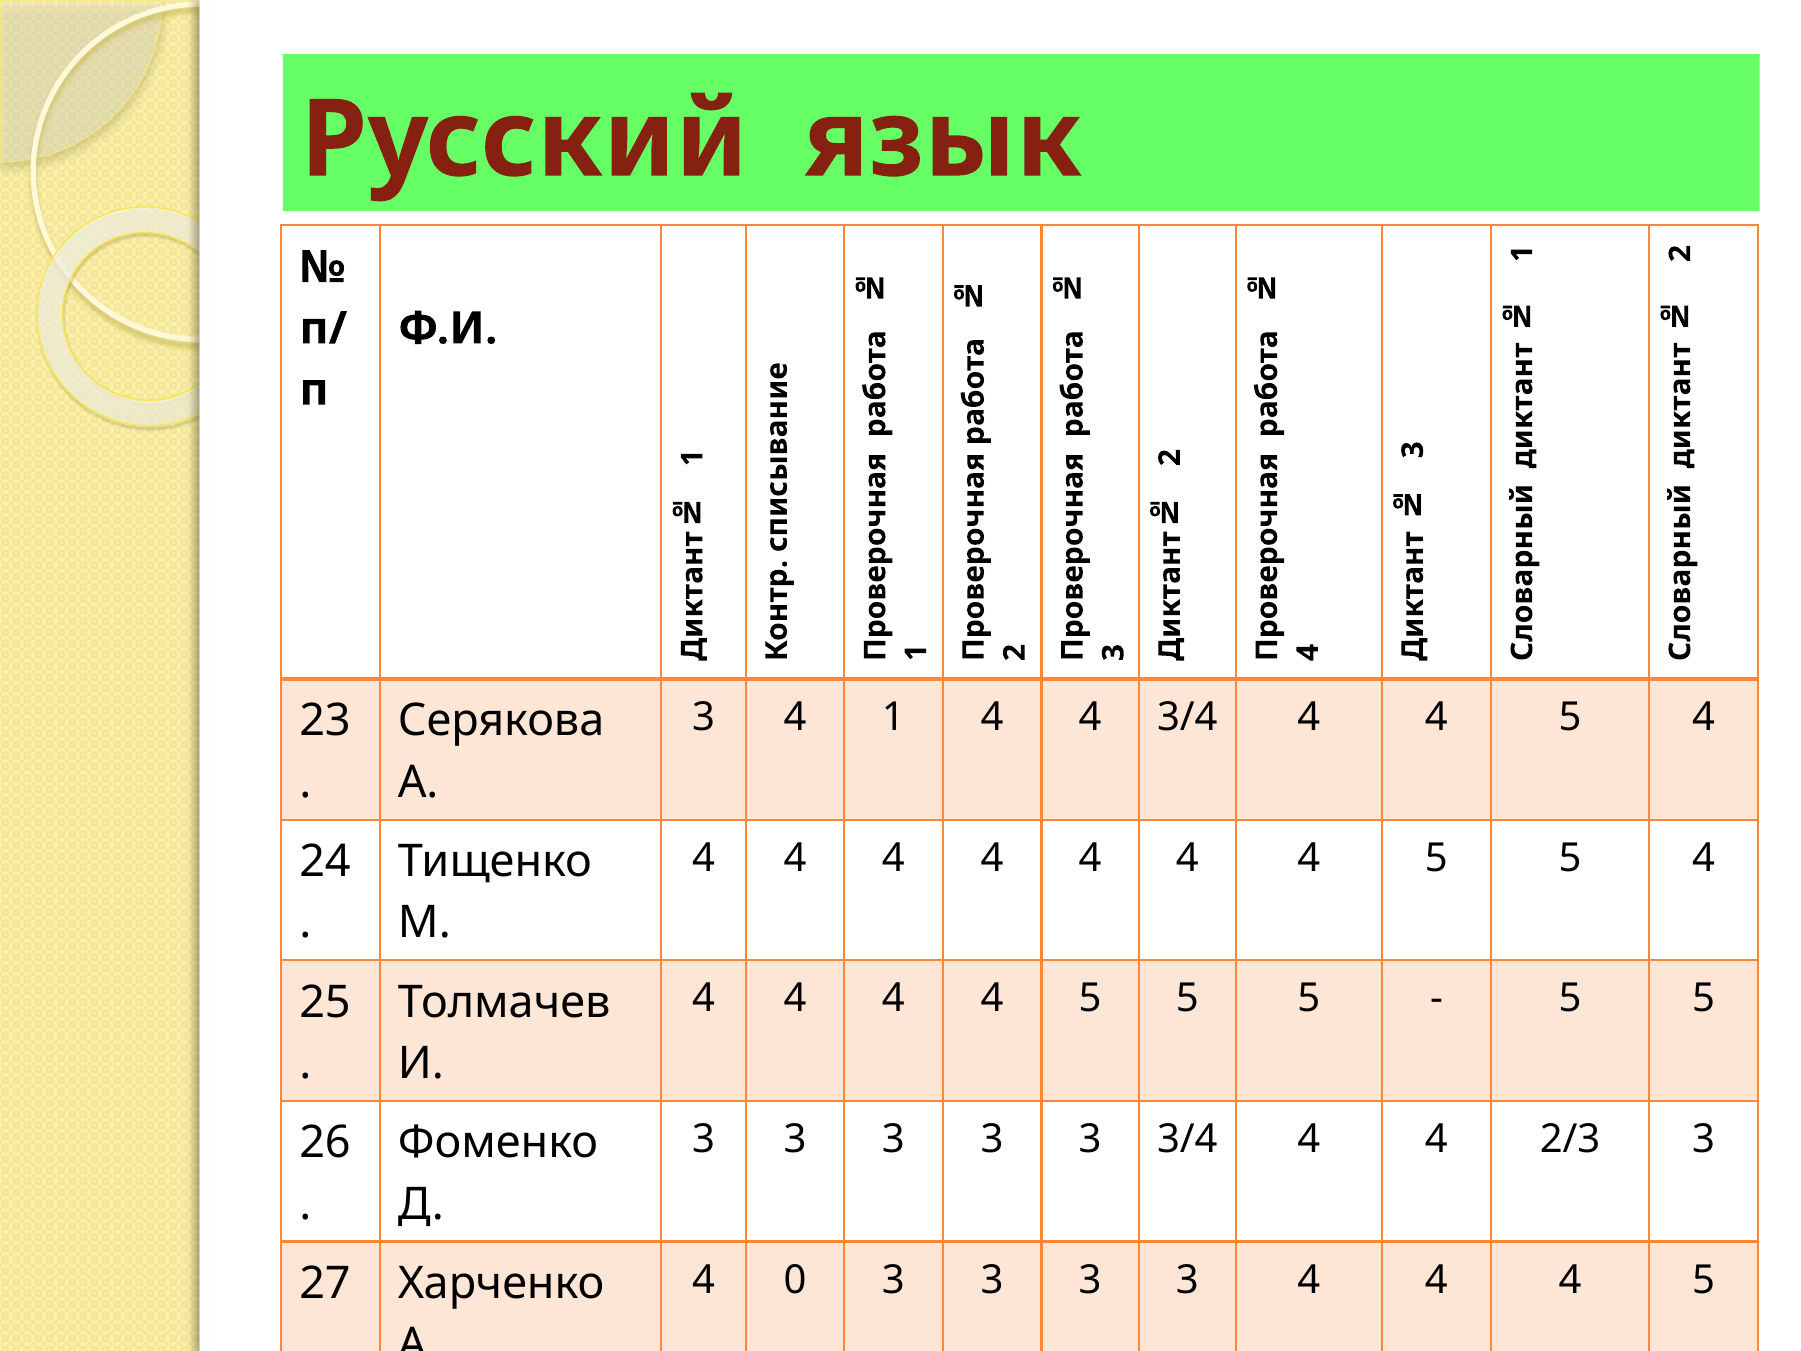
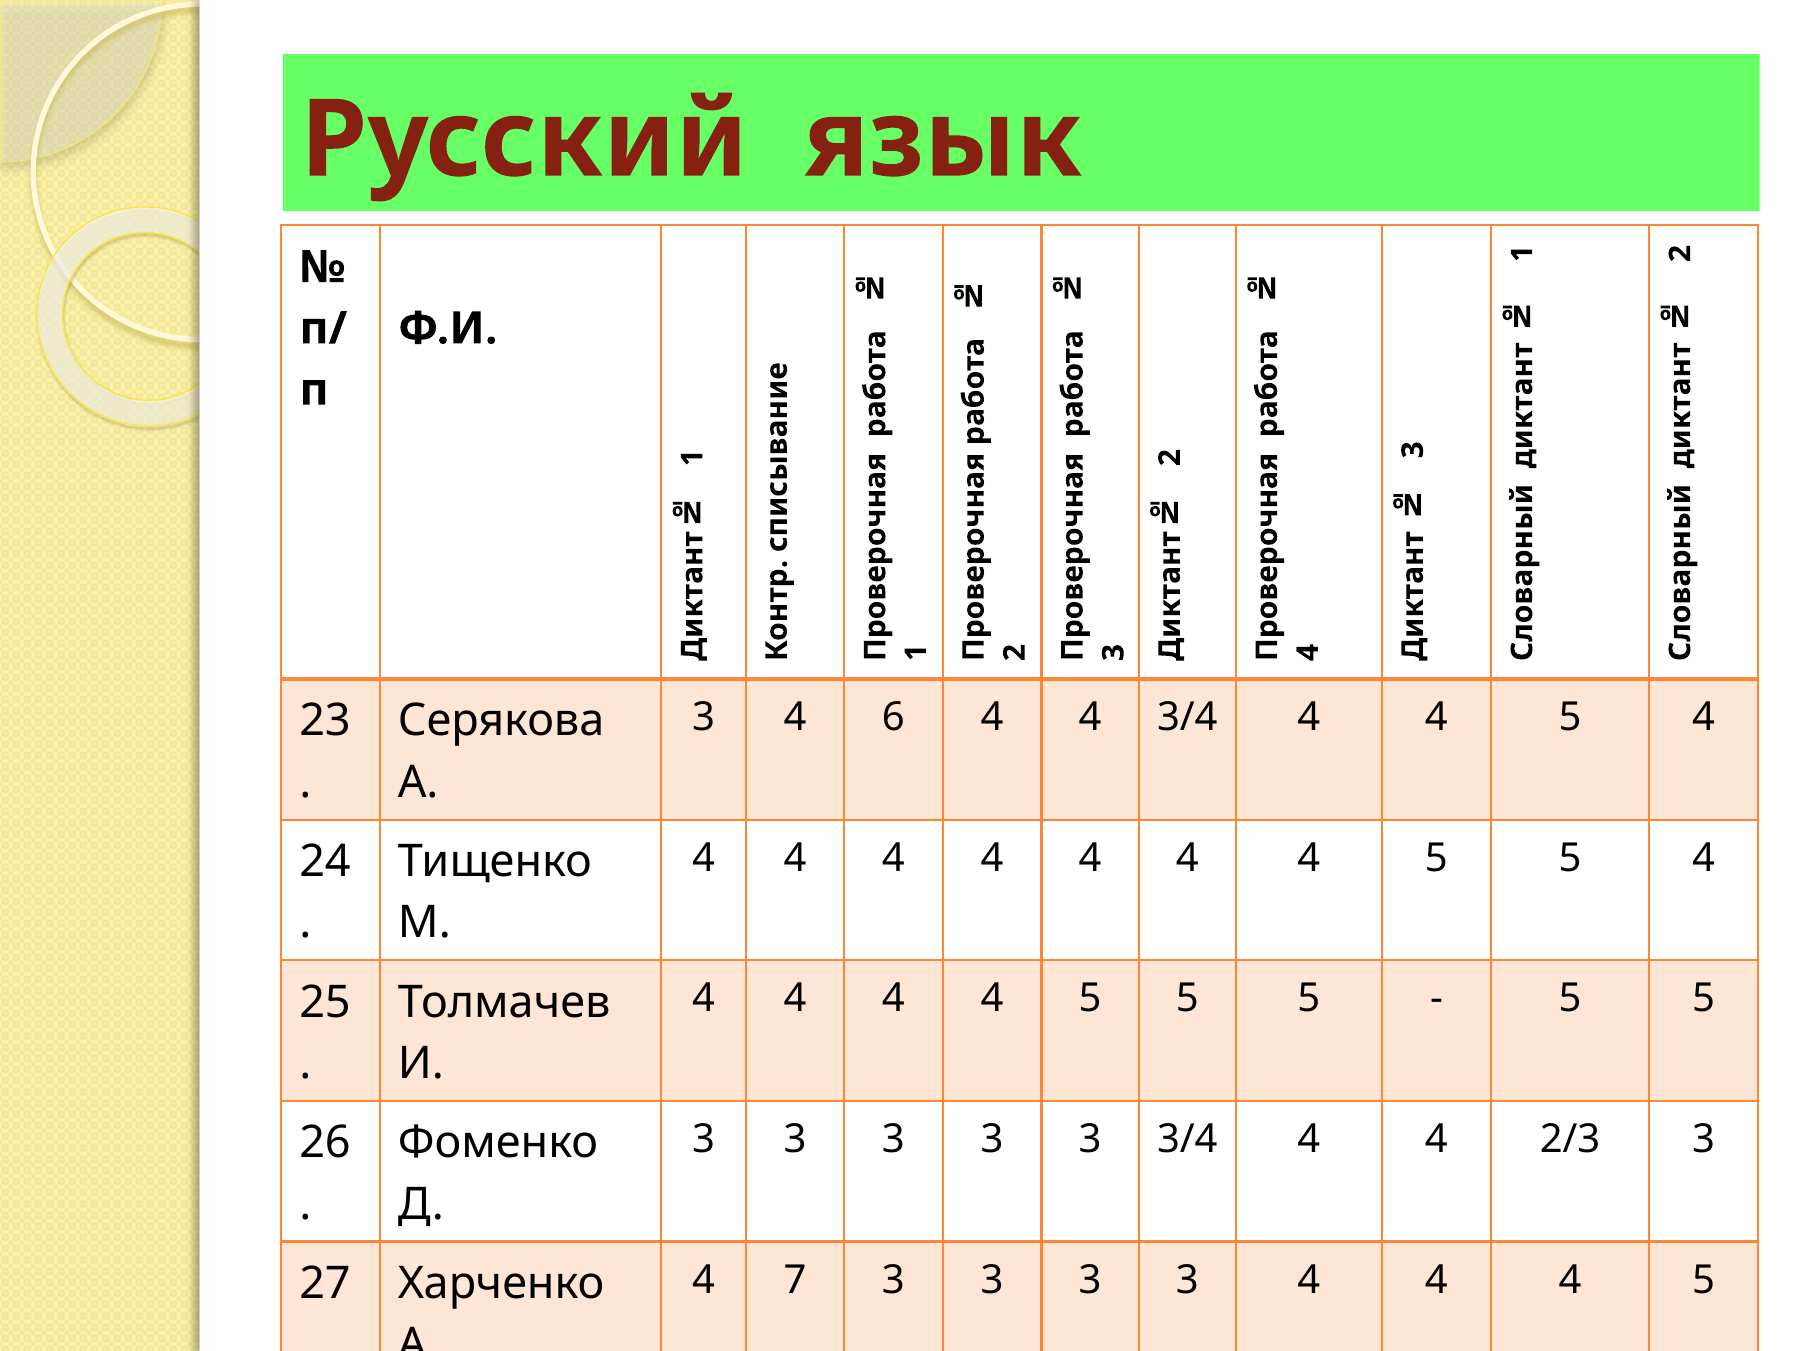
4 1: 1 -> 6 (893, 717)
0: 0 -> 7 (795, 1280)
